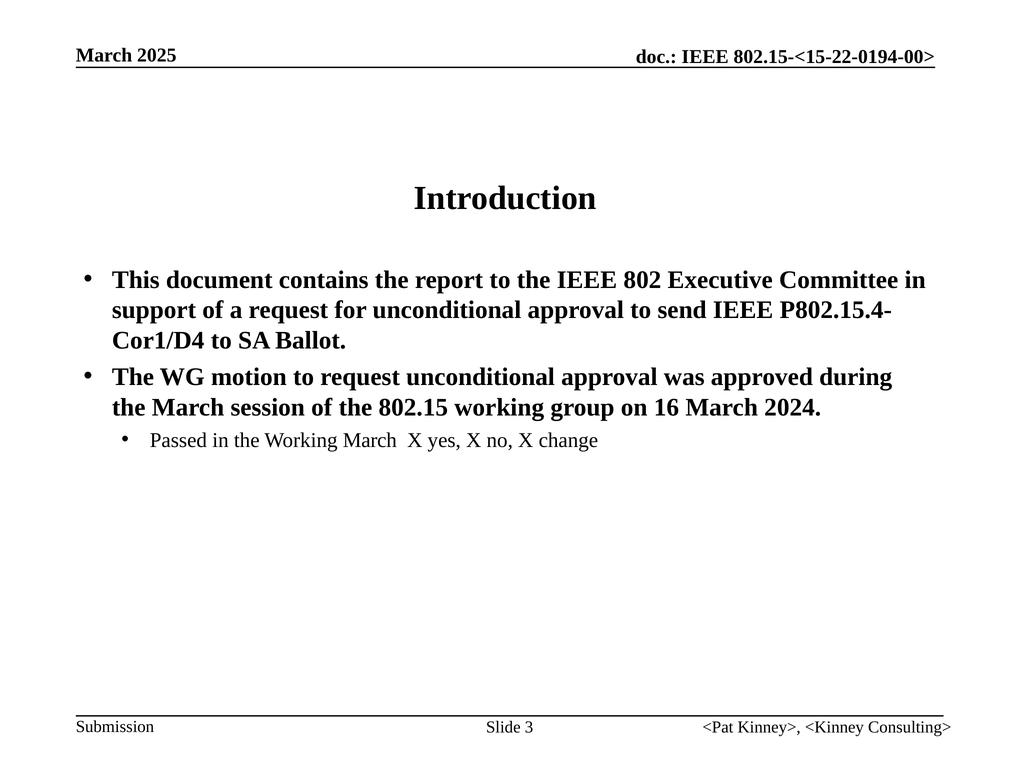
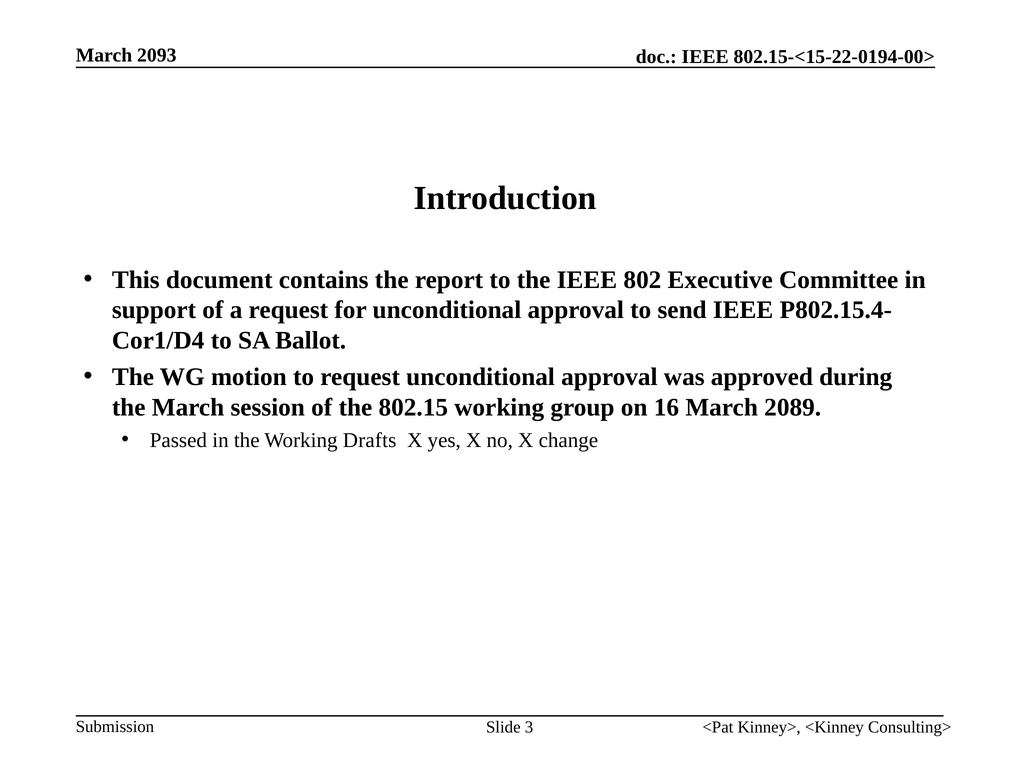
2025: 2025 -> 2093 (157, 55)
2024: 2024 -> 2089 (793, 407)
Working March: March -> Drafts (370, 440)
